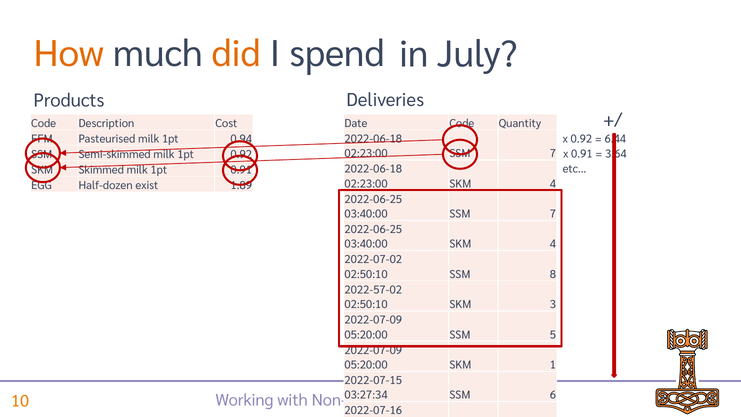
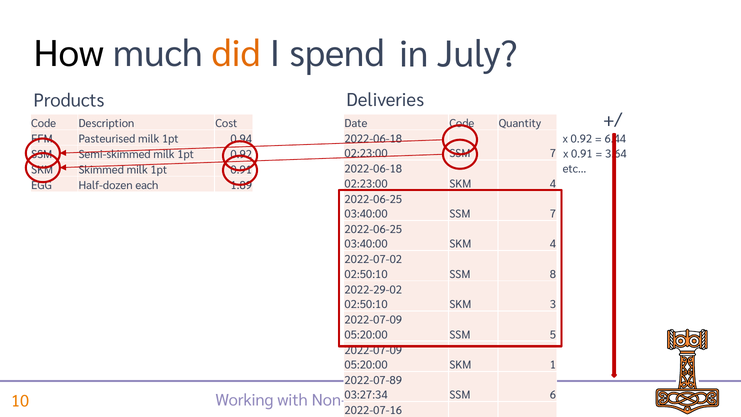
How colour: orange -> black (69, 54)
exist: exist -> each (147, 185)
2022-57-02: 2022-57-02 -> 2022-29-02 (373, 290)
2022-07-15: 2022-07-15 -> 2022-07-89 (373, 380)
